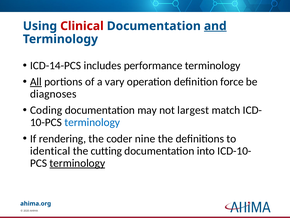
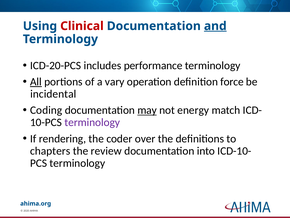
ICD-14-PCS: ICD-14-PCS -> ICD-20-PCS (56, 65)
diagnoses: diagnoses -> incidental (53, 94)
may underline: none -> present (147, 110)
largest: largest -> energy (193, 110)
terminology colour: blue -> purple (92, 122)
nine: nine -> over (145, 138)
identical: identical -> chapters (50, 151)
cutting: cutting -> review (106, 151)
terminology underline: present -> none (77, 163)
